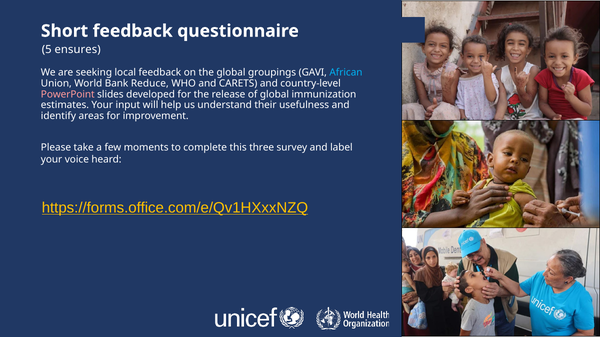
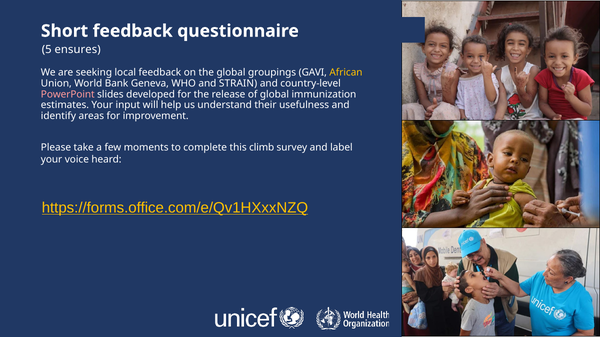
African colour: light blue -> yellow (346, 73)
Reduce: Reduce -> Geneva (150, 84)
CARETS: CARETS -> STRAIN (238, 84)
three: three -> climb (262, 148)
